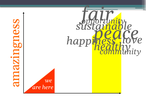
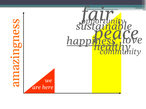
happiness underline: none -> present (91, 41)
